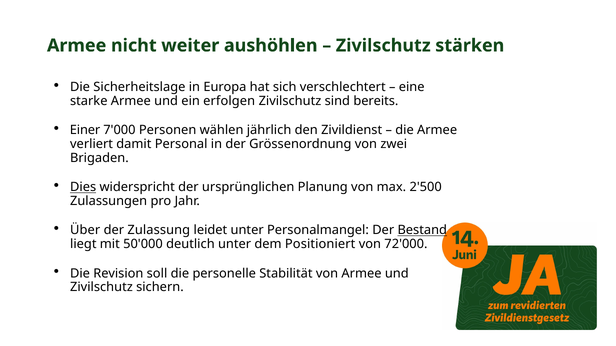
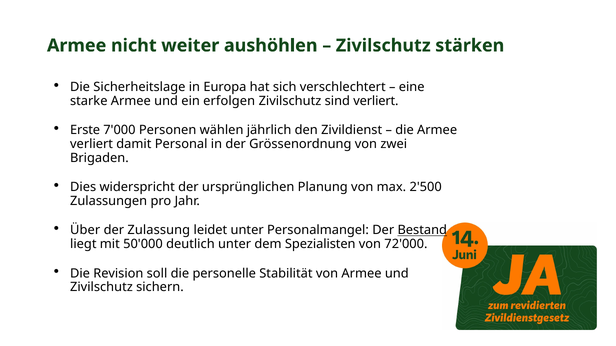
sind bereits: bereits -> verliert (376, 101)
Einer: Einer -> Erste (85, 130)
Dies underline: present -> none (83, 187)
Positioniert: Positioniert -> Spezialisten (320, 244)
